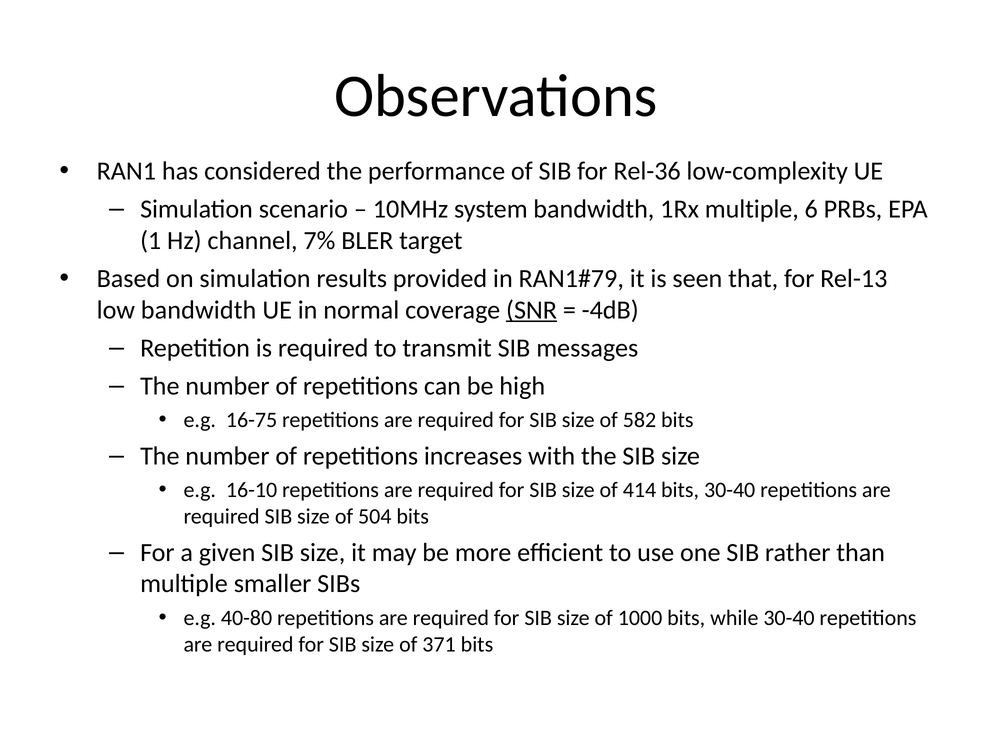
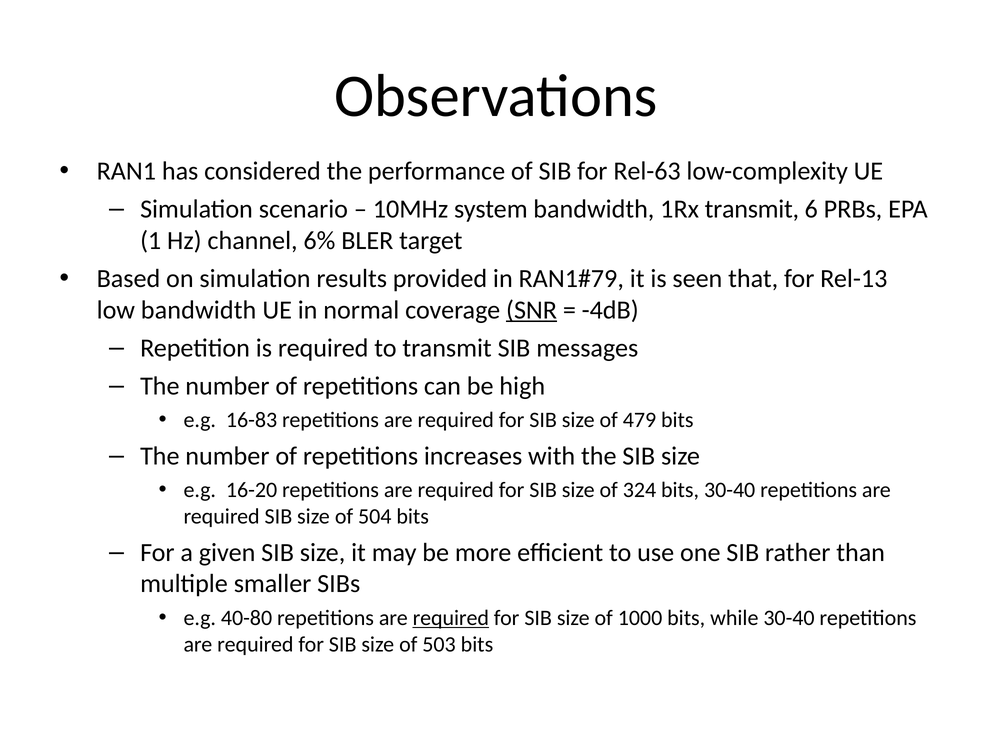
Rel-36: Rel-36 -> Rel-63 (647, 171)
1Rx multiple: multiple -> transmit (752, 209)
7%: 7% -> 6% (319, 241)
16-75: 16-75 -> 16-83 (252, 420)
582: 582 -> 479 (639, 420)
16-10: 16-10 -> 16-20 (252, 490)
414: 414 -> 324 (639, 490)
required underline: none -> present (451, 618)
371: 371 -> 503 (439, 644)
